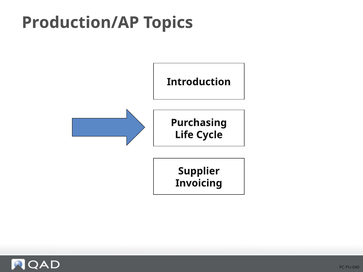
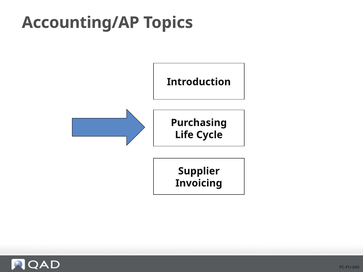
Production/AP: Production/AP -> Accounting/AP (81, 23)
